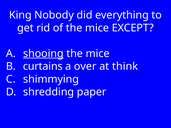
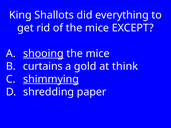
Nobody: Nobody -> Shallots (54, 15)
over: over -> gold (85, 66)
shimmying underline: none -> present (51, 79)
